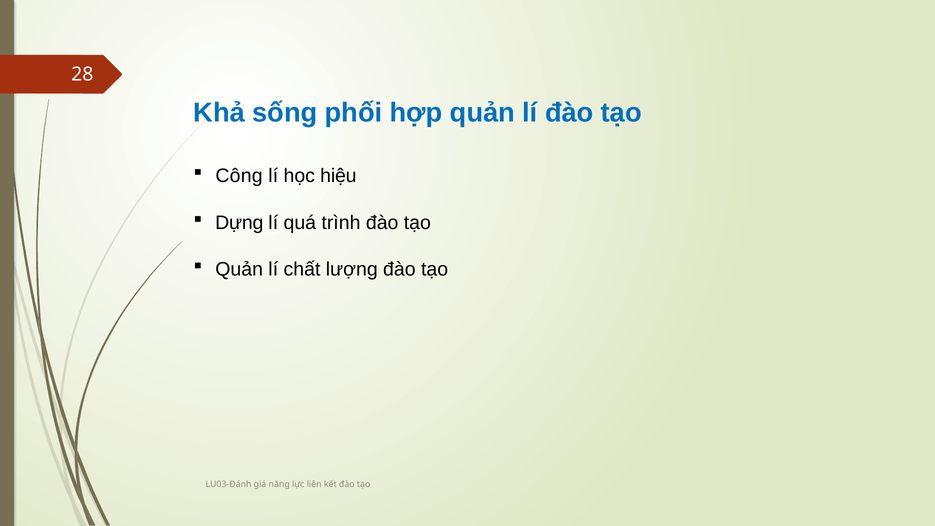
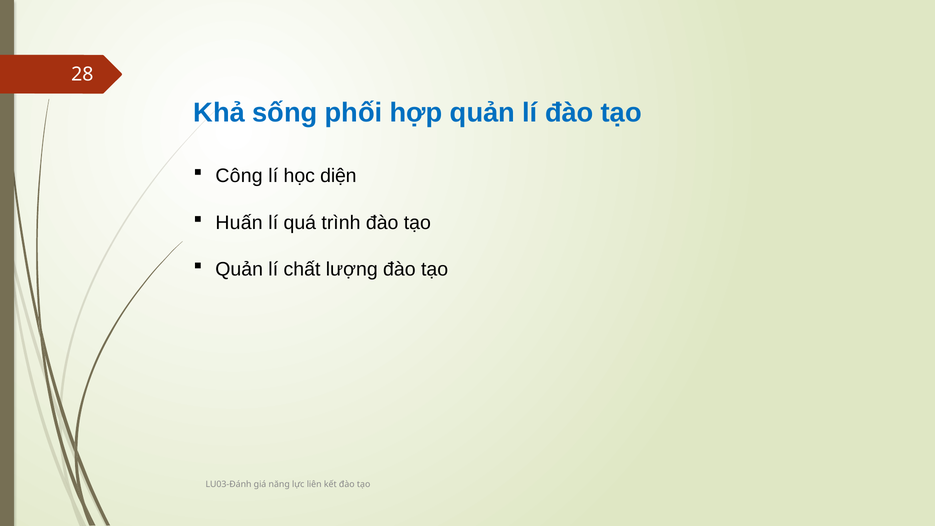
hiệu: hiệu -> diện (338, 176)
Dựng: Dựng -> Huấn (239, 223)
